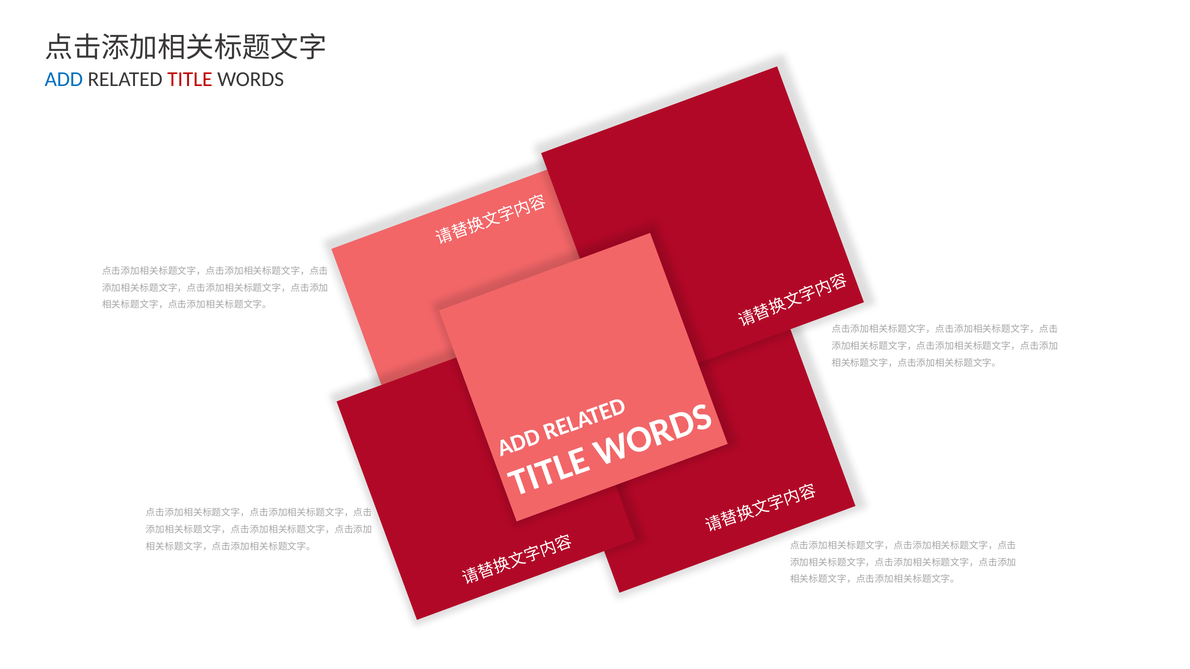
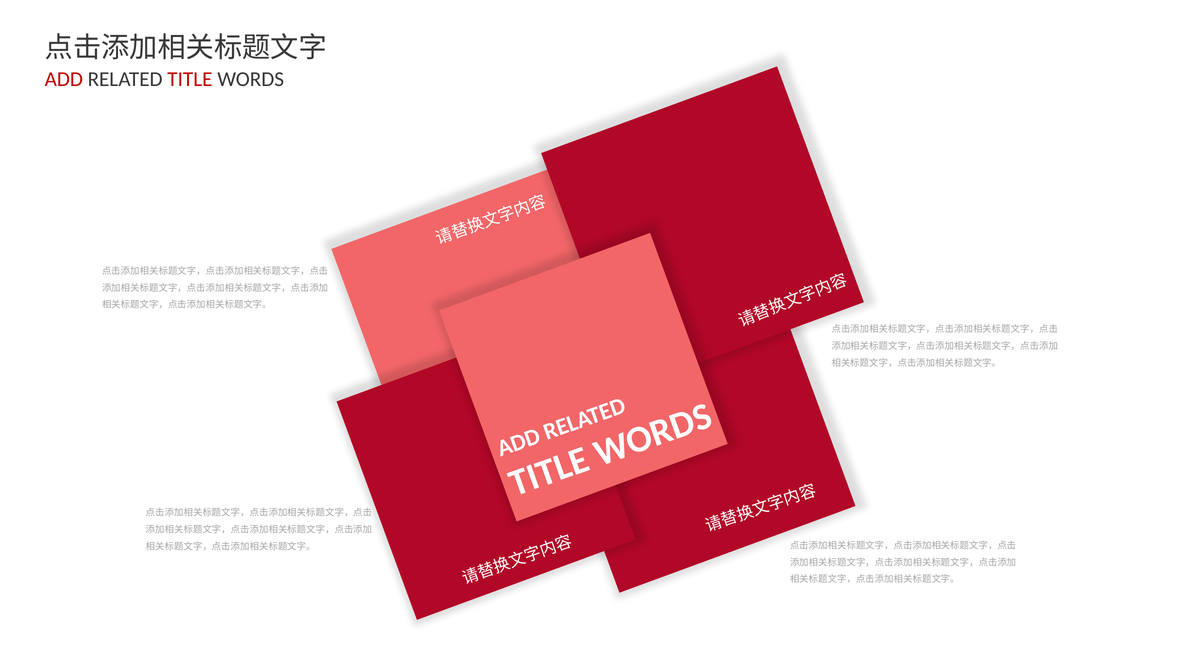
ADD colour: blue -> red (64, 79)
